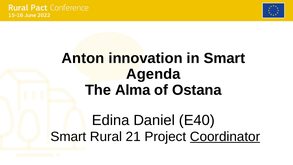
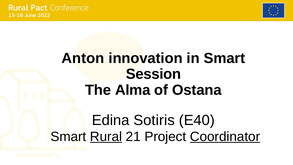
Agenda: Agenda -> Session (153, 74)
Daniel: Daniel -> Sotiris (154, 120)
Rural underline: none -> present (106, 136)
